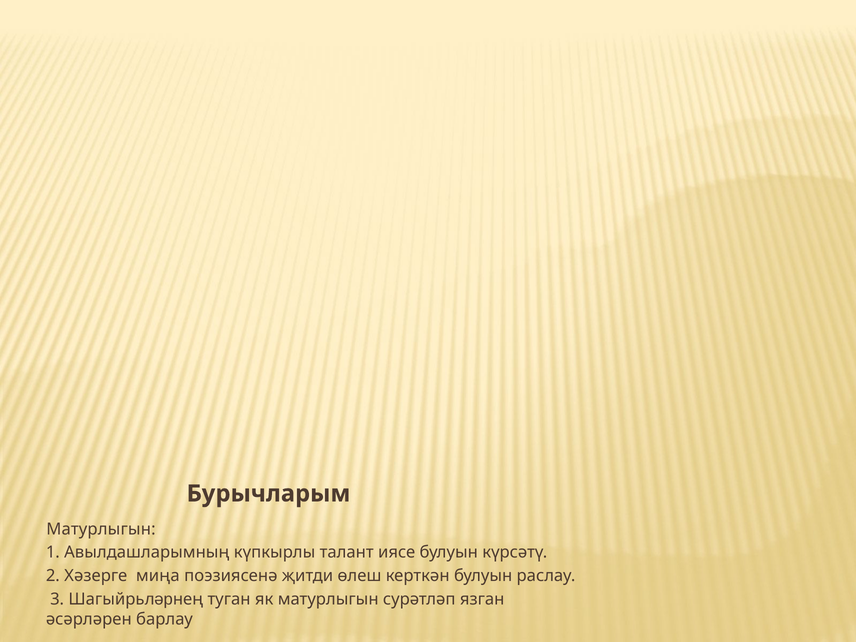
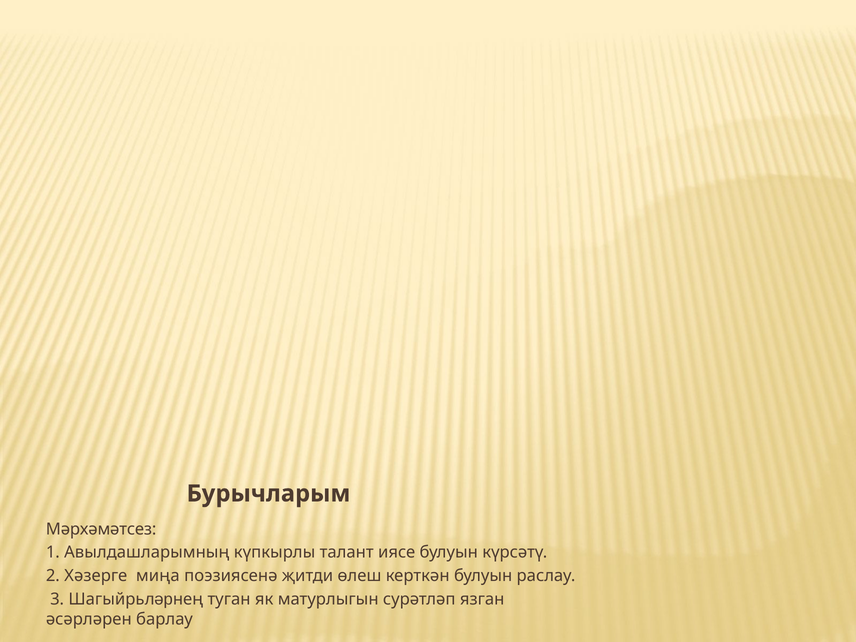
Матурлыгын: Матурлыгын -> Мәрхәмәтсез (101, 529)
